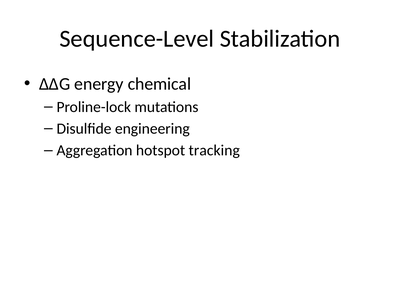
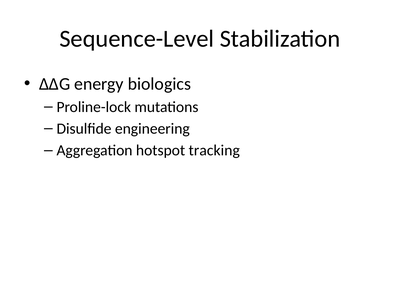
chemical: chemical -> biologics (159, 84)
